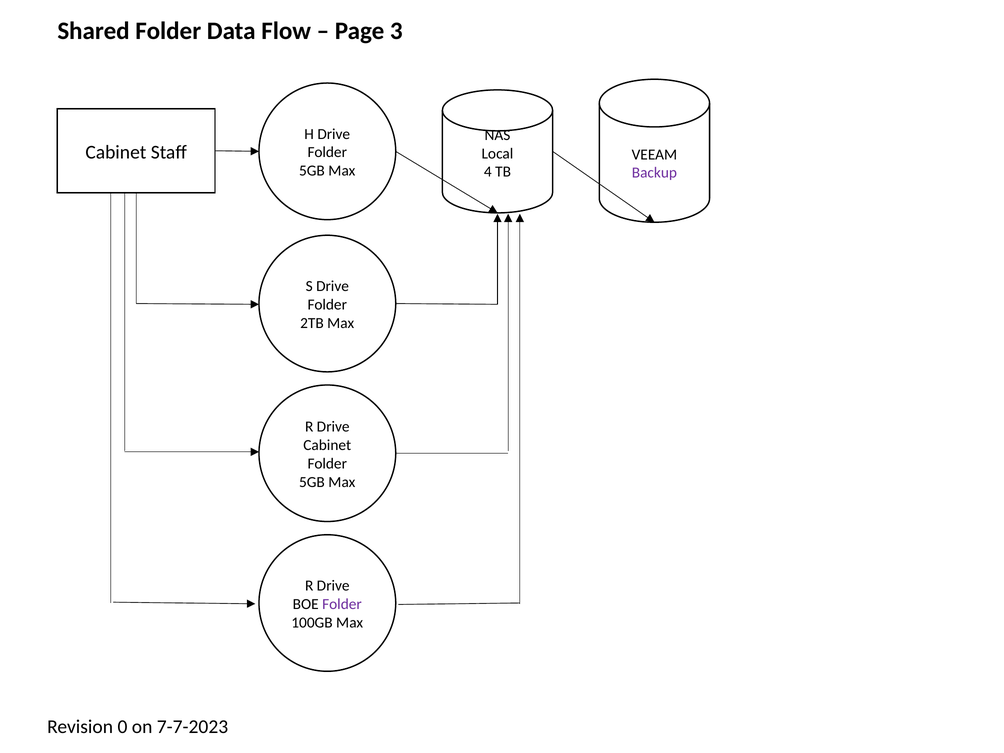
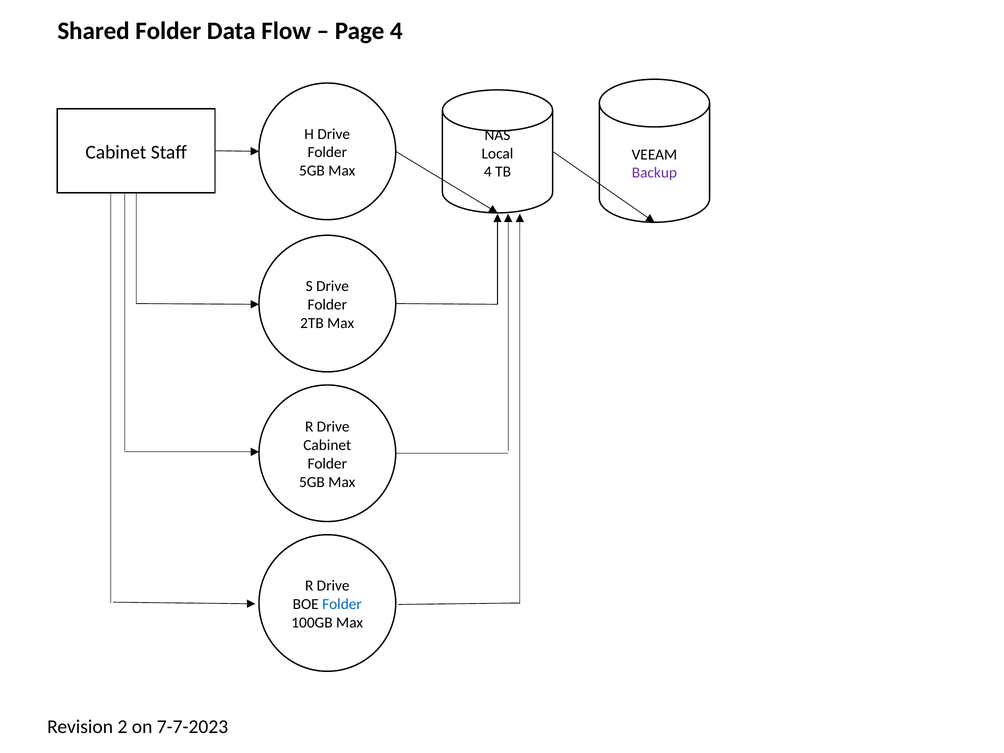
Page 3: 3 -> 4 (396, 31)
Folder colour: purple -> blue (342, 604)
0: 0 -> 2 (122, 727)
